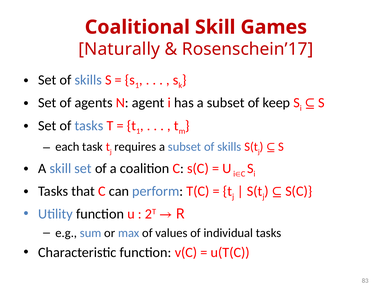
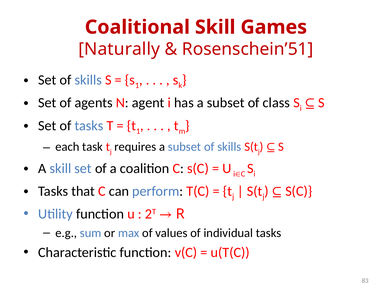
Rosenschein’17: Rosenschein’17 -> Rosenschein’51 (248, 49)
keep: keep -> class (276, 103)
